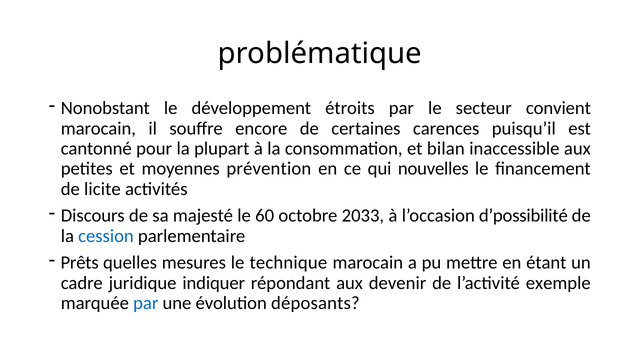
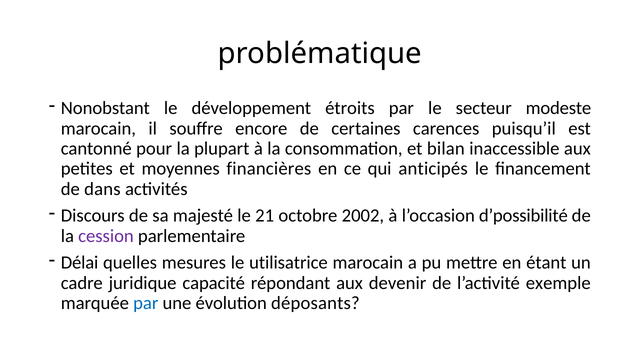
convient: convient -> modeste (558, 108)
prévention: prévention -> financières (269, 169)
nouvelles: nouvelles -> anticipés (433, 169)
licite: licite -> dans (102, 189)
60: 60 -> 21 (265, 216)
2033: 2033 -> 2002 (363, 216)
cession colour: blue -> purple (106, 236)
Prêts: Prêts -> Délai (80, 263)
technique: technique -> utilisatrice (288, 263)
indiquer: indiquer -> capacité (214, 283)
